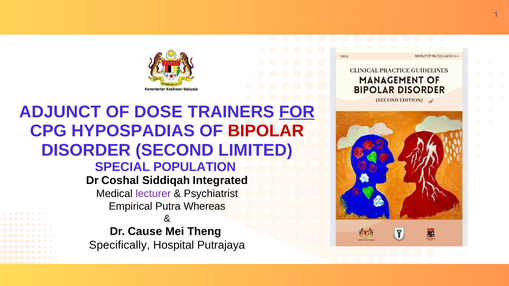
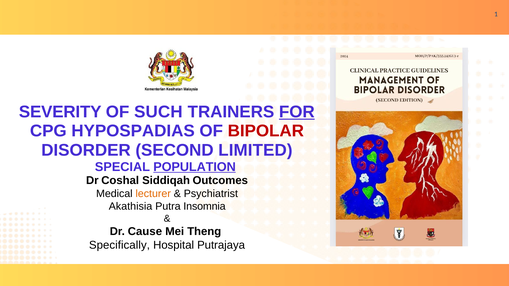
ADJUNCT: ADJUNCT -> SEVERITY (60, 112)
DOSE: DOSE -> SUCH (158, 112)
POPULATION underline: none -> present (195, 167)
Integrated: Integrated -> Outcomes (220, 181)
lecturer colour: purple -> orange (153, 194)
Empirical: Empirical -> Akathisia (131, 207)
Whereas: Whereas -> Insomnia (205, 207)
